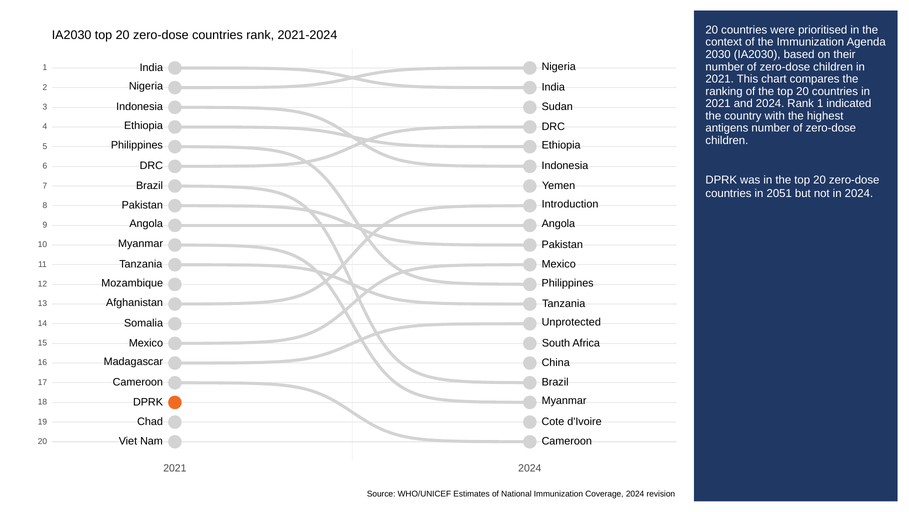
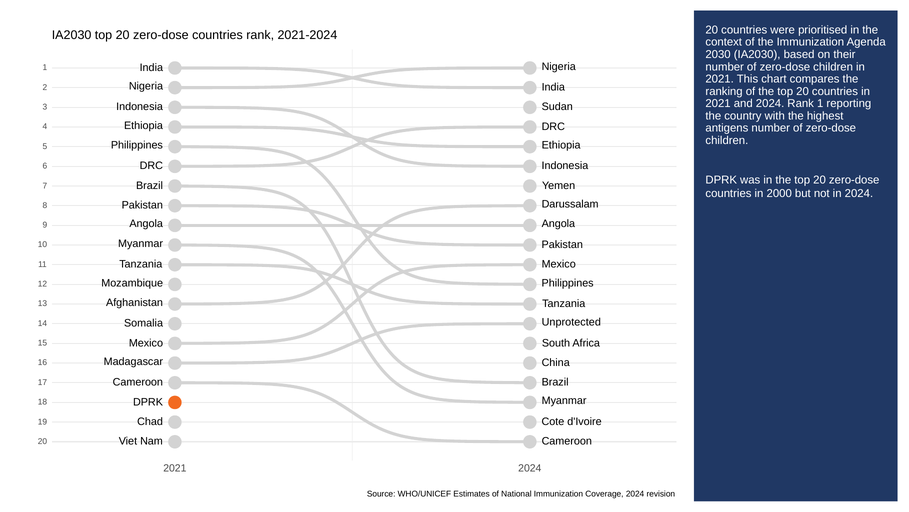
indicated: indicated -> reporting (849, 103)
2051: 2051 -> 2000 (779, 193)
Introduction: Introduction -> Darussalam (570, 204)
